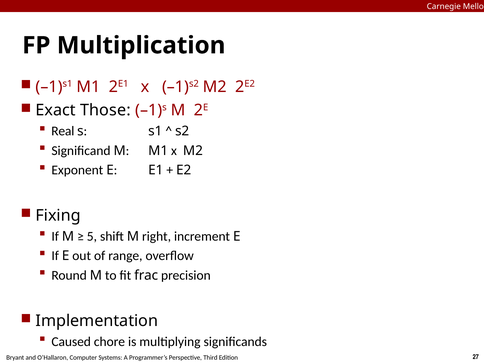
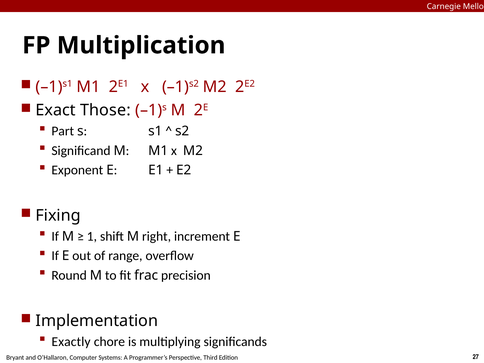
Real: Real -> Part (63, 131)
5: 5 -> 1 (92, 236)
Caused: Caused -> Exactly (71, 342)
